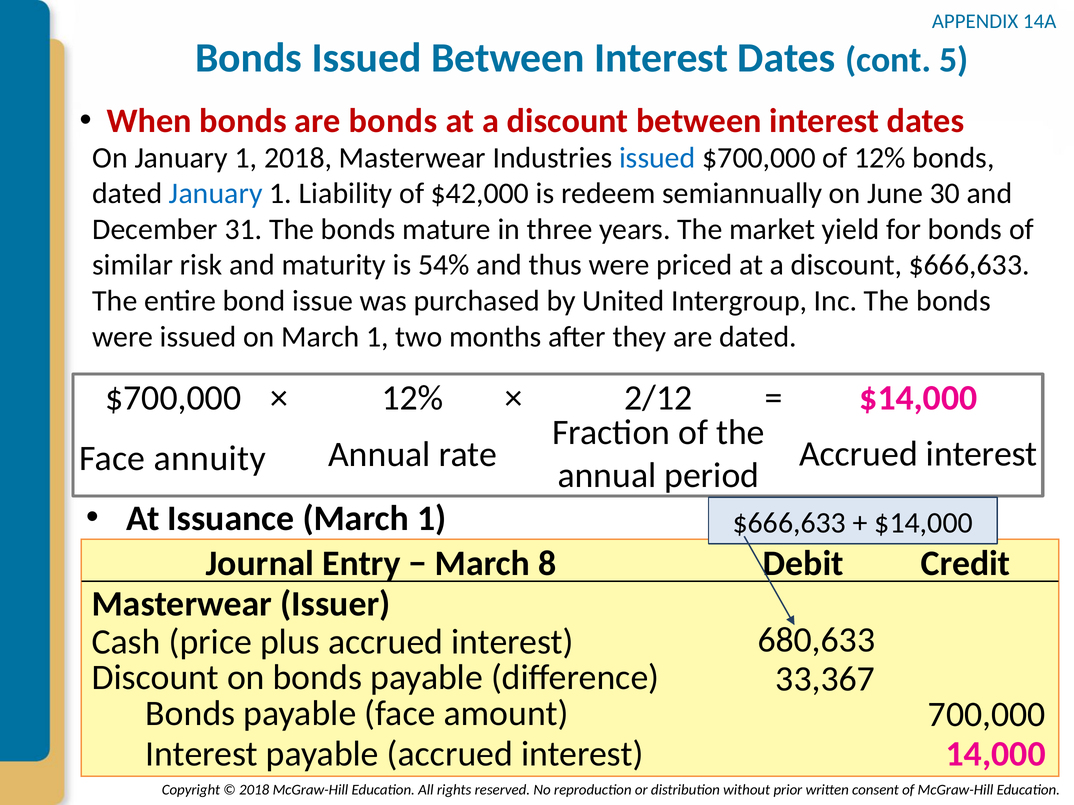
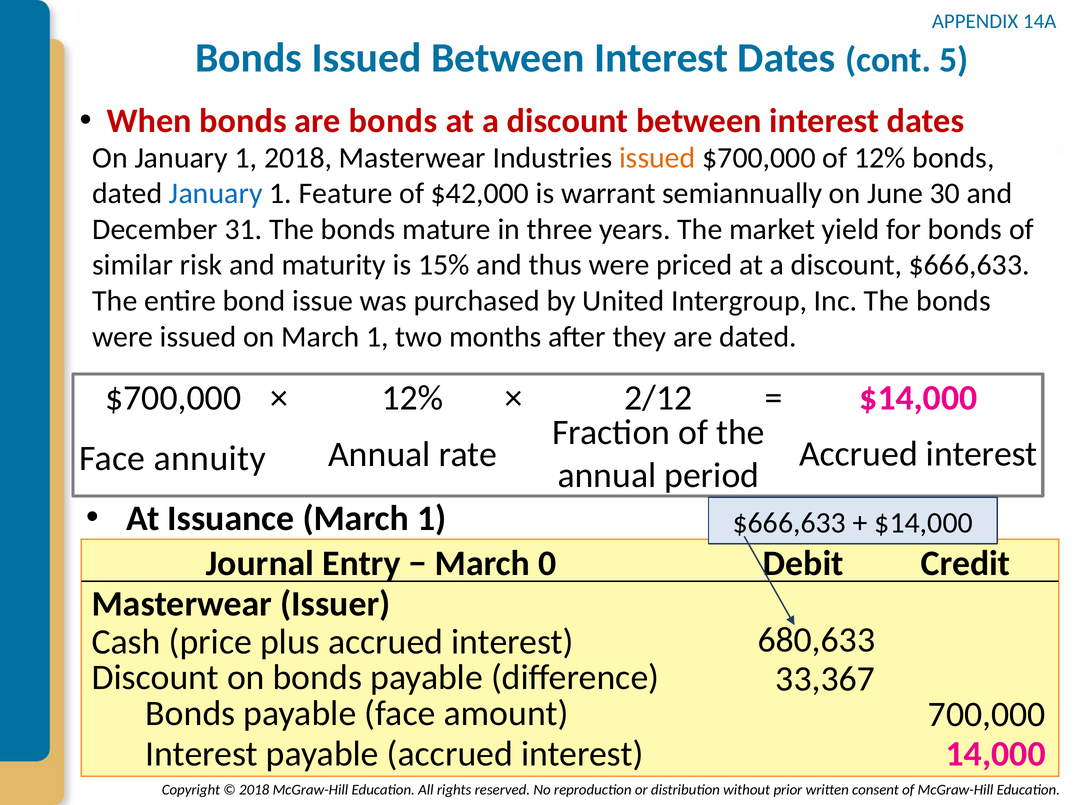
issued colour: blue -> orange (657, 158)
Liability: Liability -> Feature (346, 194)
redeem: redeem -> warrant (608, 194)
54%: 54% -> 15% (444, 265)
8: 8 -> 0 (547, 564)
